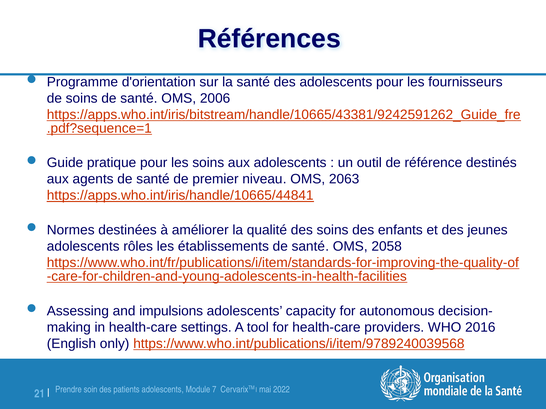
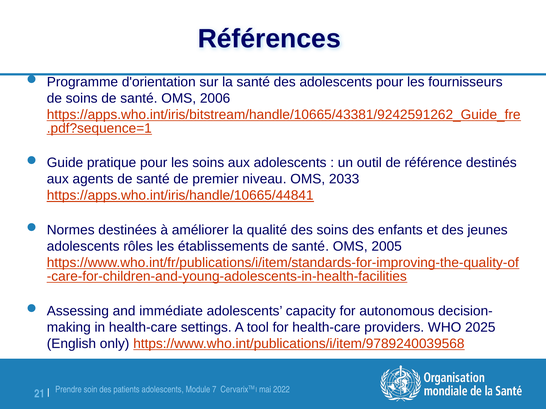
2063: 2063 -> 2033 (344, 179)
2058: 2058 -> 2005 (387, 247)
impulsions: impulsions -> immédiate (171, 311)
2016: 2016 -> 2025 (480, 328)
